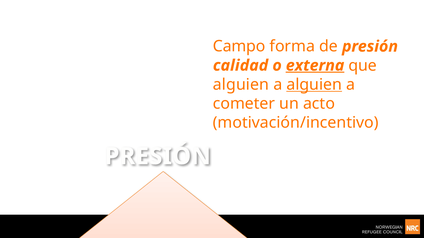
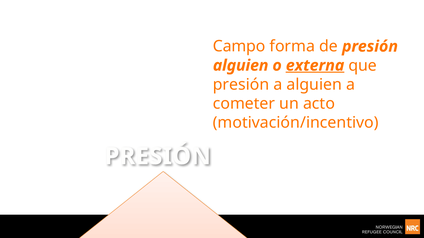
calidad: calidad -> alguien (241, 66)
alguien: alguien -> presión (241, 85)
alguien underline: present -> none (314, 85)
